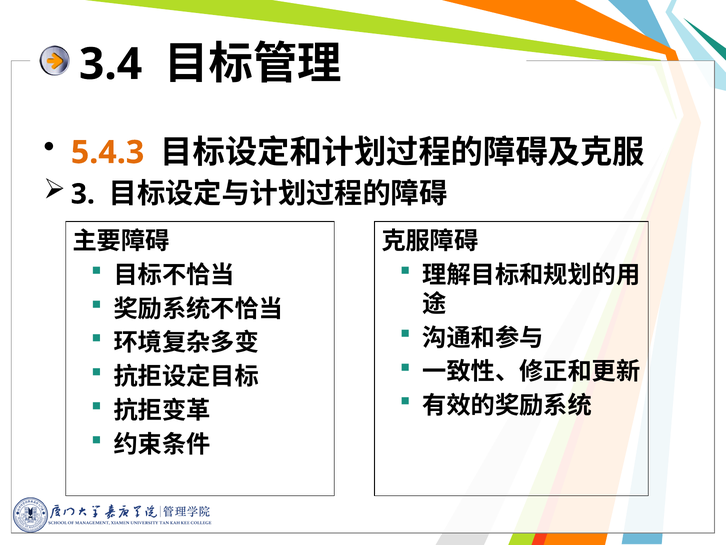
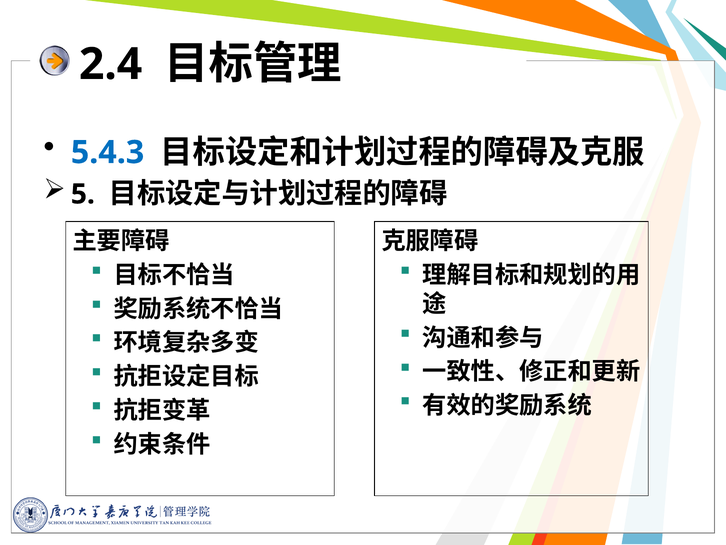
3.4: 3.4 -> 2.4 (111, 64)
5.4.3 colour: orange -> blue (108, 152)
3: 3 -> 5 (83, 194)
